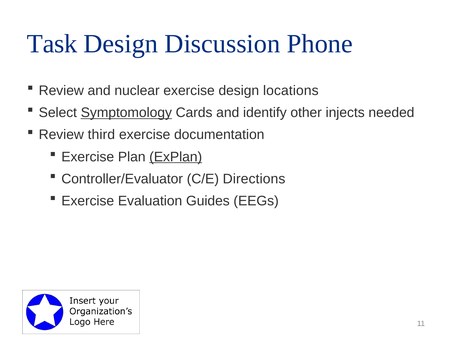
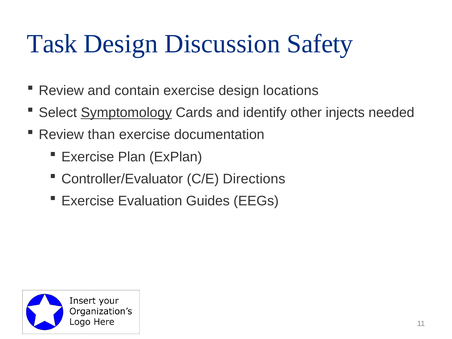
Phone: Phone -> Safety (320, 44)
nuclear: nuclear -> contain (137, 91)
third: third -> than (101, 135)
ExPlan underline: present -> none (176, 157)
